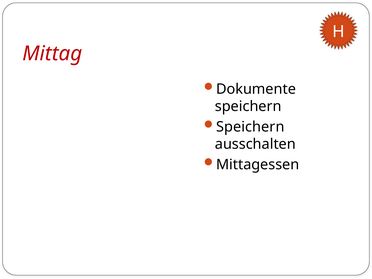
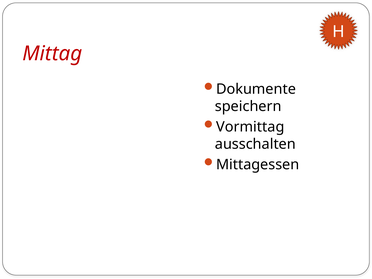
Speichern: Speichern -> Vormittag (250, 127)
